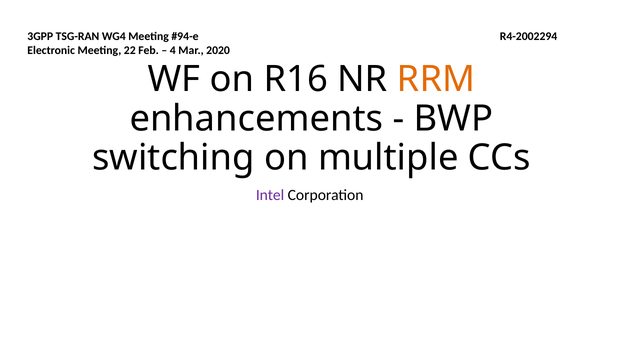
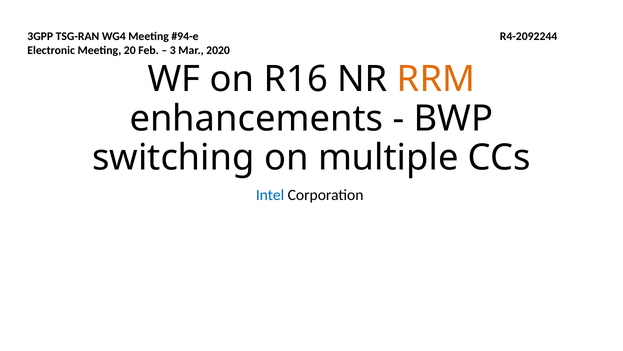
R4-2002294: R4-2002294 -> R4-2092244 (529, 36)
22: 22 -> 20 (130, 50)
4: 4 -> 3 (173, 50)
Intel colour: purple -> blue (270, 195)
